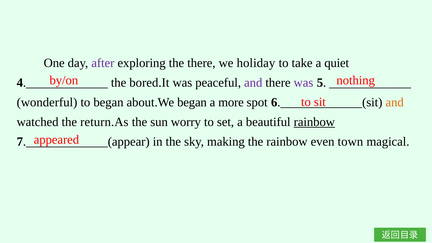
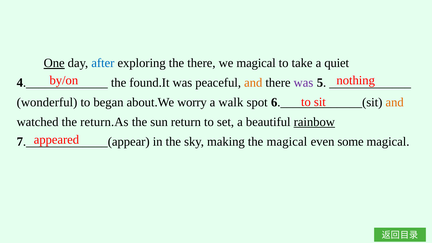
One underline: none -> present (54, 63)
after colour: purple -> blue (103, 63)
we holiday: holiday -> magical (256, 63)
bored.It: bored.It -> found.It (149, 83)
and colour: purple -> orange (253, 83)
about.We began: began -> worry (192, 102)
more: more -> walk (231, 102)
worry: worry -> return (186, 122)
the rainbow: rainbow -> magical (287, 142)
town: town -> some (351, 142)
